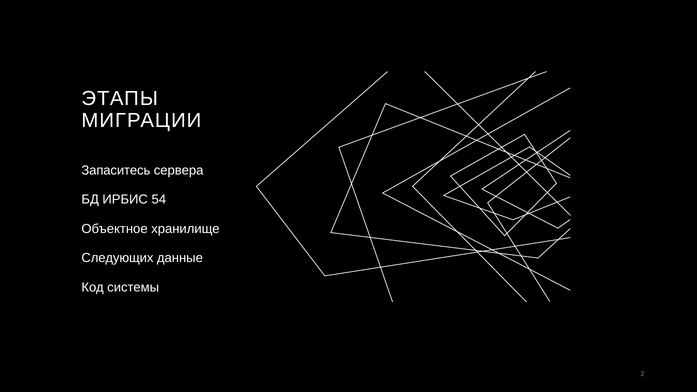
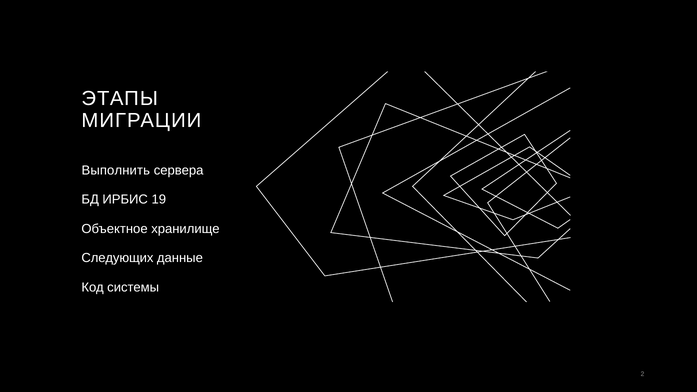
Запаситесь: Запаситесь -> Выполнить (116, 170)
54: 54 -> 19 (159, 200)
